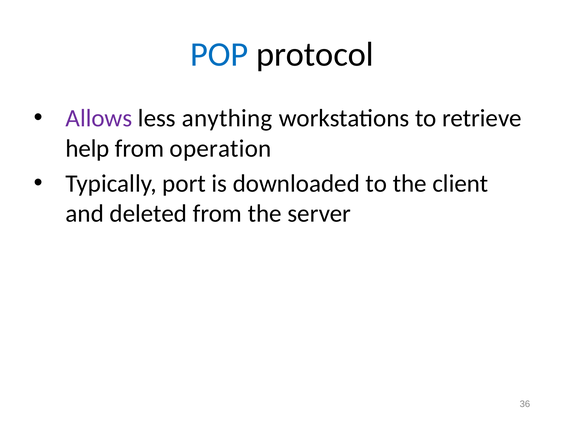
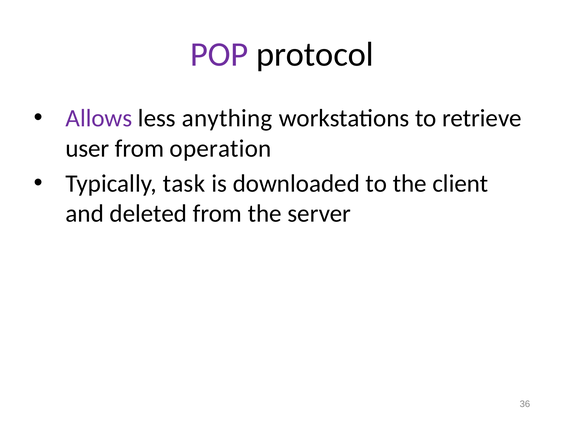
POP colour: blue -> purple (219, 55)
help: help -> user (87, 148)
port: port -> task (184, 184)
